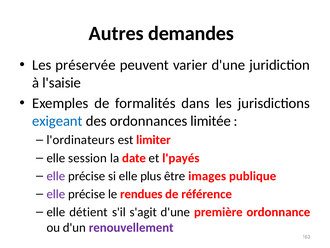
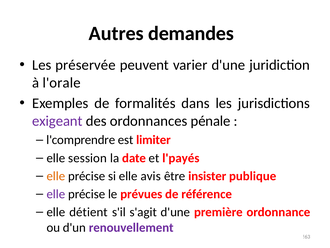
l'saisie: l'saisie -> l'orale (62, 83)
exigeant colour: blue -> purple (57, 121)
limitée: limitée -> pénale (211, 121)
l'ordinateurs: l'ordinateurs -> l'comprendre (81, 140)
elle colour: purple -> orange (56, 176)
plus: plus -> avis (151, 176)
images: images -> insister (207, 176)
rendues: rendues -> prévues (141, 194)
